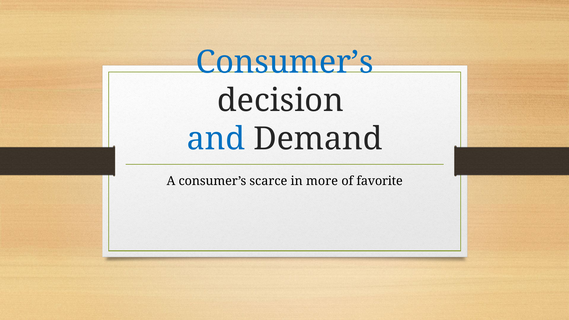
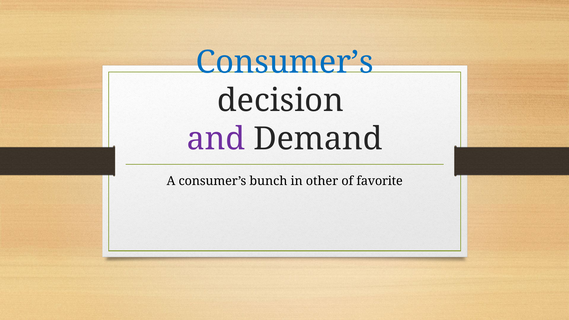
and colour: blue -> purple (216, 139)
scarce: scarce -> bunch (268, 181)
more: more -> other (322, 181)
